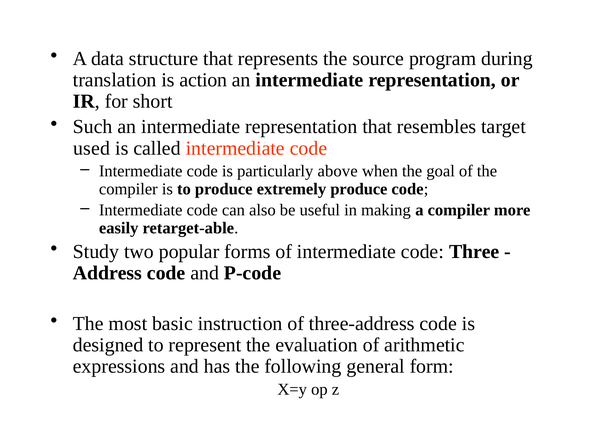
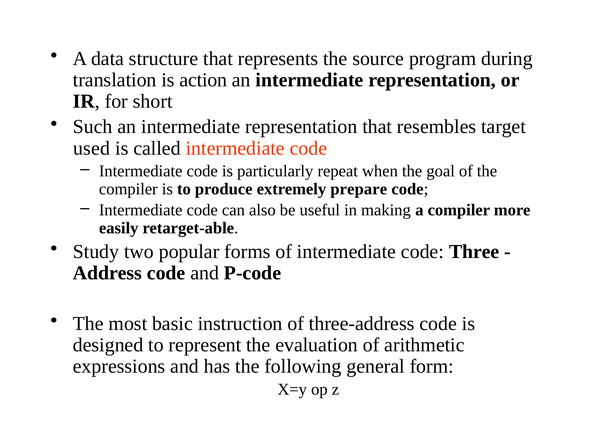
above: above -> repeat (338, 171)
extremely produce: produce -> prepare (359, 189)
